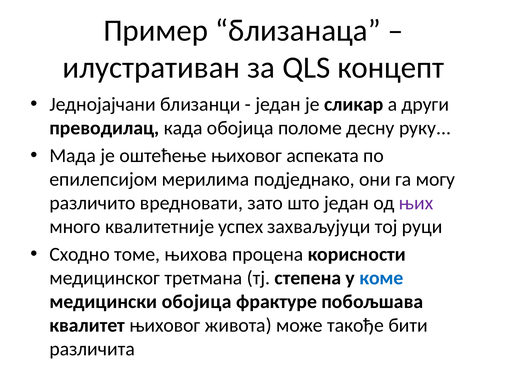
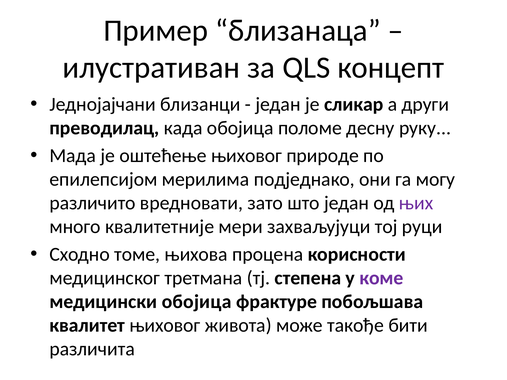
аспеката: аспеката -> природе (323, 156)
успех: успех -> мери (241, 227)
коме colour: blue -> purple (381, 278)
